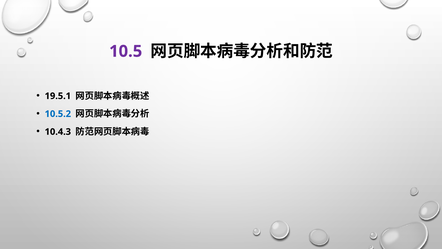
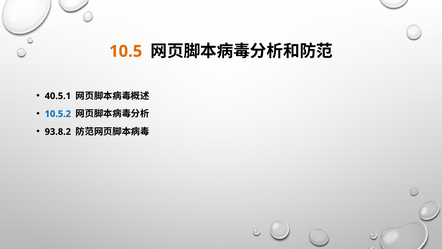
10.5 colour: purple -> orange (126, 51)
19.5.1: 19.5.1 -> 40.5.1 (58, 96)
10.4.3: 10.4.3 -> 93.8.2 (58, 132)
